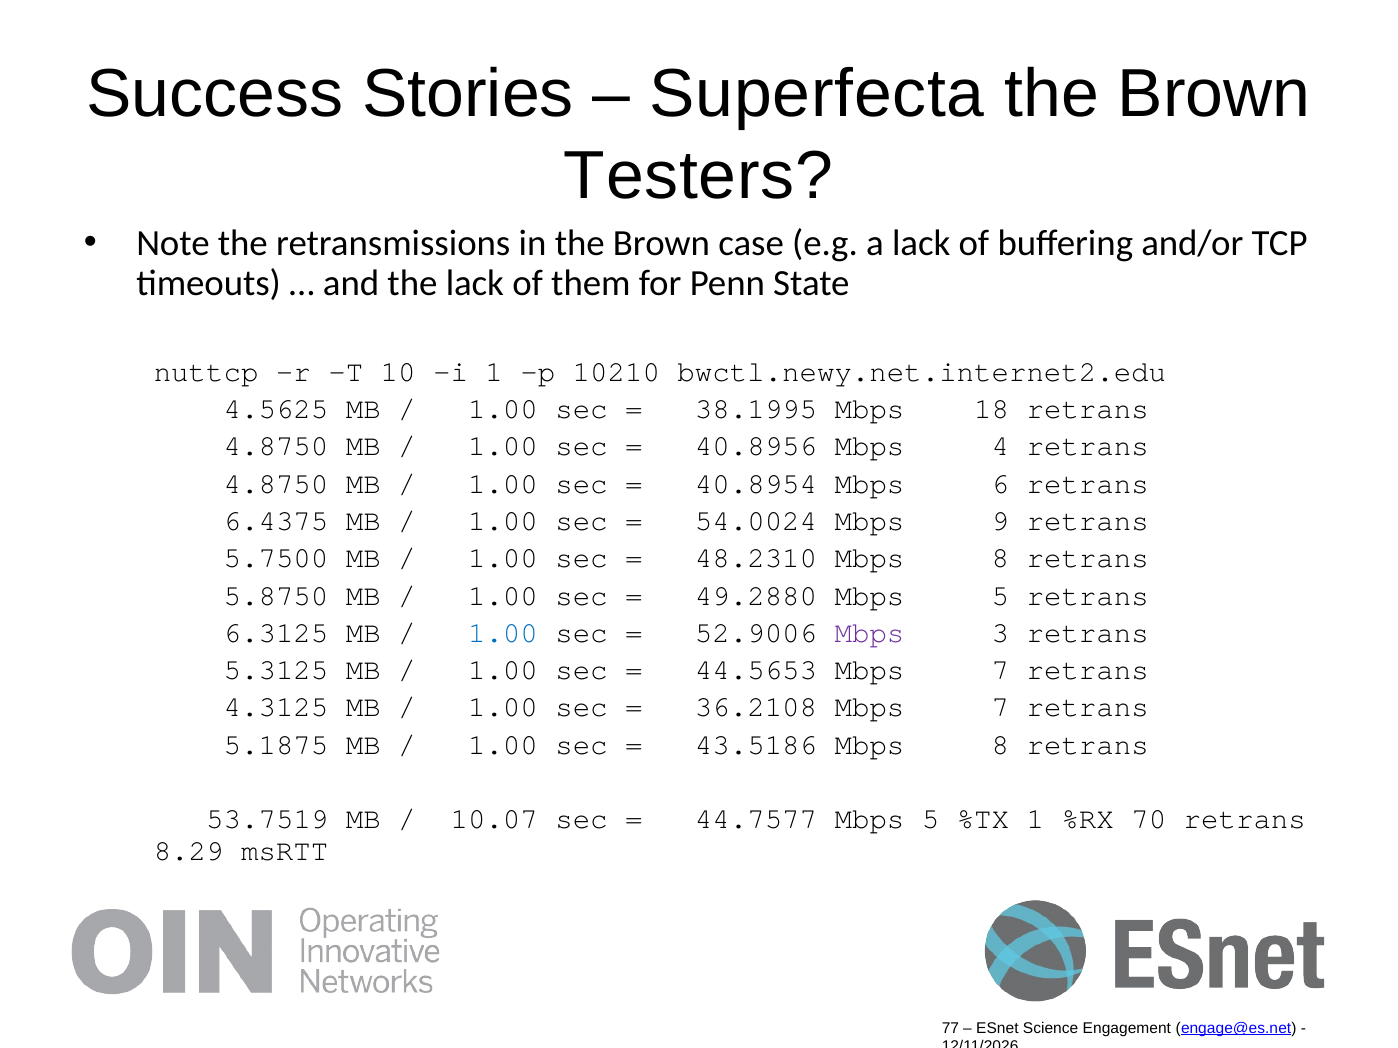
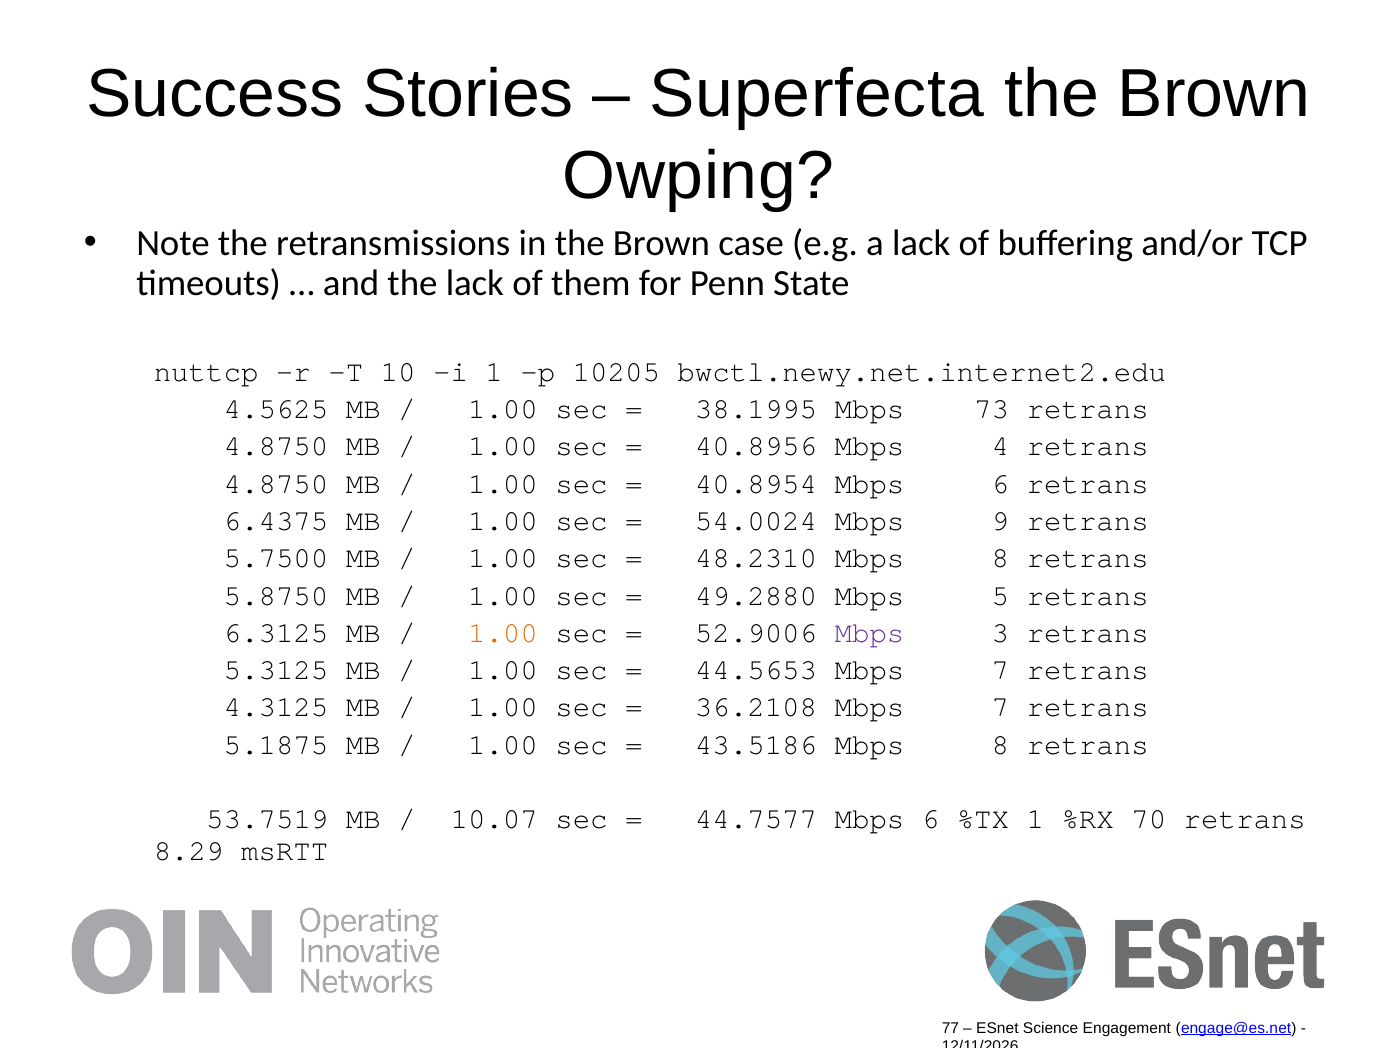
Testers: Testers -> Owping (699, 176)
10210: 10210 -> 10205 (616, 372)
18: 18 -> 73 (992, 409)
1.00 colour: blue -> orange (503, 633)
44.7577 Mbps 5: 5 -> 6 (931, 820)
